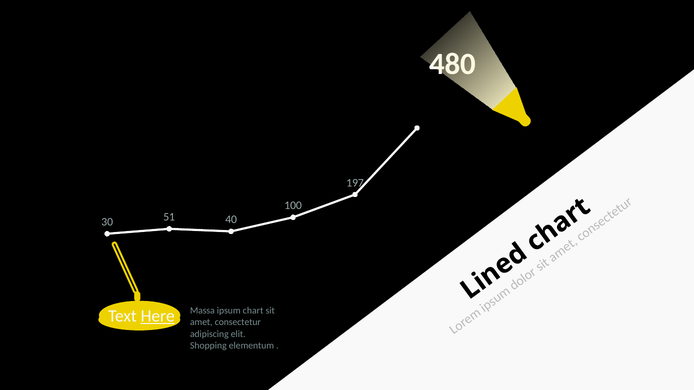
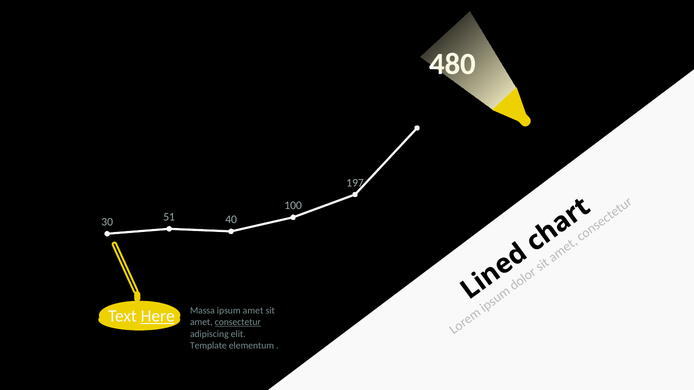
ipsum chart: chart -> amet (253, 311)
consectetur underline: none -> present (238, 323)
Shopping: Shopping -> Template (208, 346)
